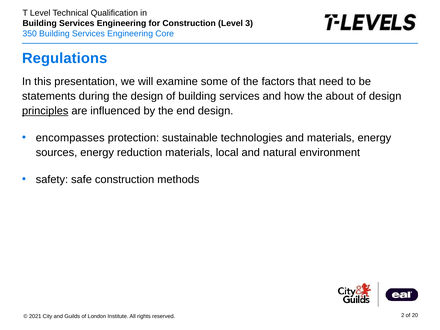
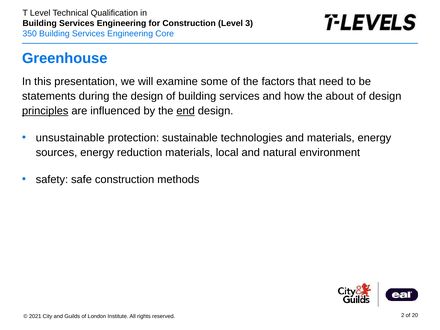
Regulations: Regulations -> Greenhouse (65, 58)
end underline: none -> present (186, 111)
encompasses: encompasses -> unsustainable (70, 138)
